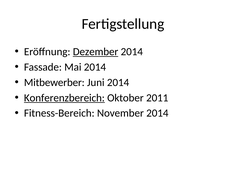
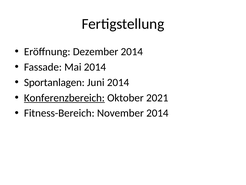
Dezember underline: present -> none (96, 52)
Mitbewerber: Mitbewerber -> Sportanlagen (54, 82)
2011: 2011 -> 2021 (157, 98)
